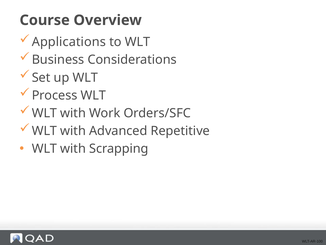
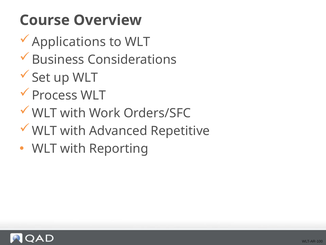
Scrapping: Scrapping -> Reporting (119, 148)
